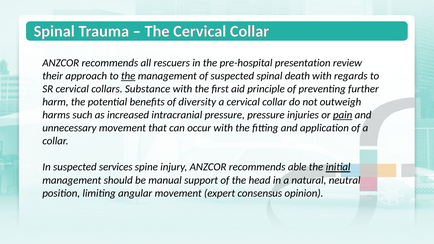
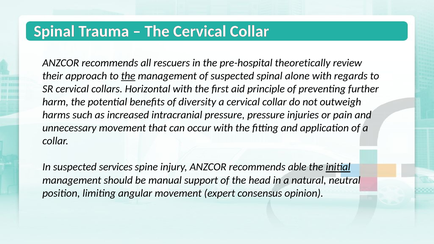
presentation: presentation -> theoretically (303, 63)
death: death -> alone (297, 76)
Substance: Substance -> Horizontal (148, 89)
pain underline: present -> none (343, 115)
